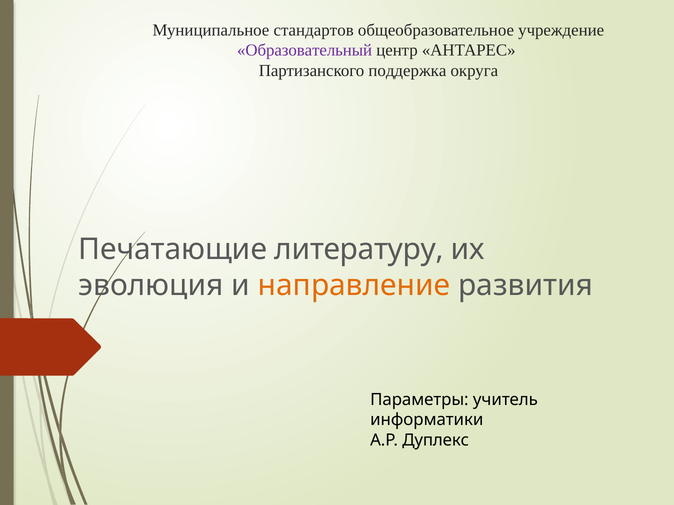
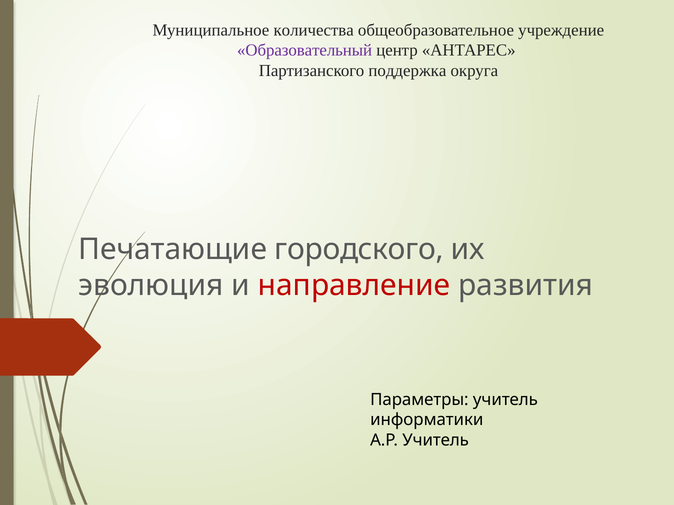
стандартов: стандартов -> количества (314, 30)
литературу: литературу -> городского (359, 250)
направление colour: orange -> red (354, 286)
А.Р Дуплекс: Дуплекс -> Учитель (436, 440)
